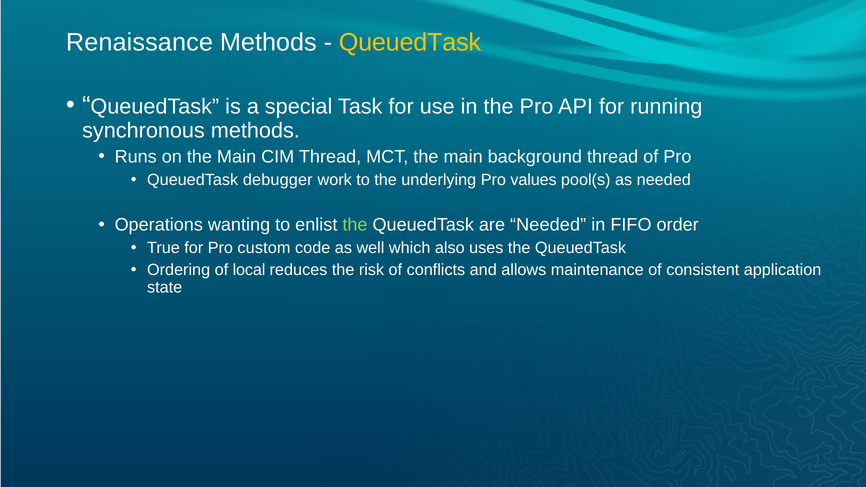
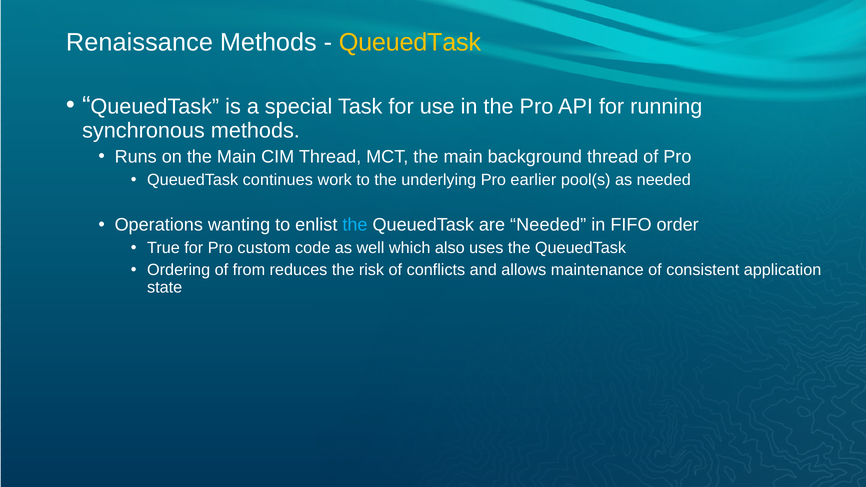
debugger: debugger -> continues (278, 180)
values: values -> earlier (533, 180)
the colour: light green -> light blue (355, 225)
local: local -> from (249, 270)
